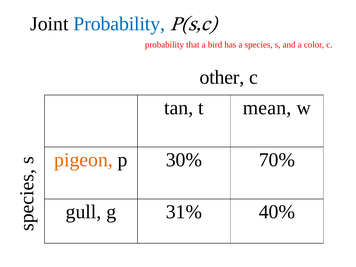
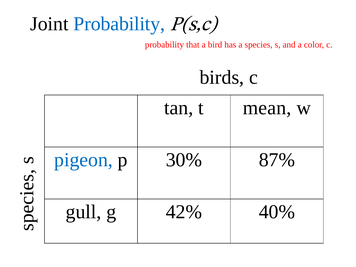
other: other -> birds (222, 77)
pigeon colour: orange -> blue (84, 160)
70%: 70% -> 87% (277, 160)
31%: 31% -> 42% (184, 212)
